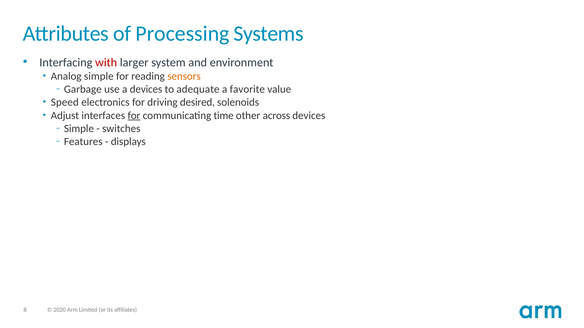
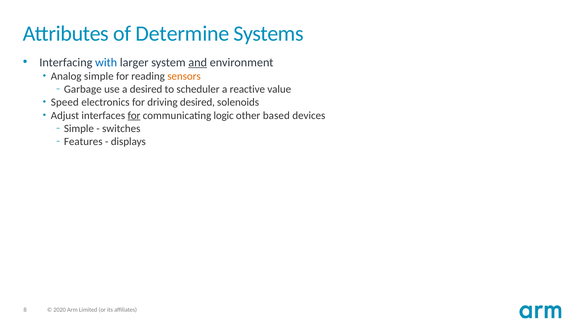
Processing: Processing -> Determine (182, 34)
with colour: red -> blue (106, 62)
and underline: none -> present (198, 62)
a devices: devices -> desired (146, 89)
adequate: adequate -> scheduler (198, 89)
favorite: favorite -> reactive (247, 89)
time: time -> logic (224, 116)
across: across -> based (276, 116)
